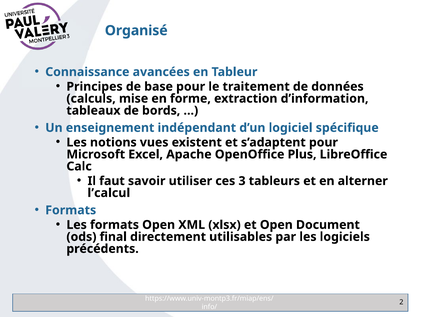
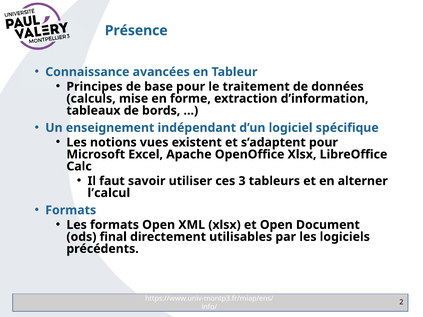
Organisé: Organisé -> Présence (136, 31)
OpenOffice Plus: Plus -> Xlsx (302, 155)
